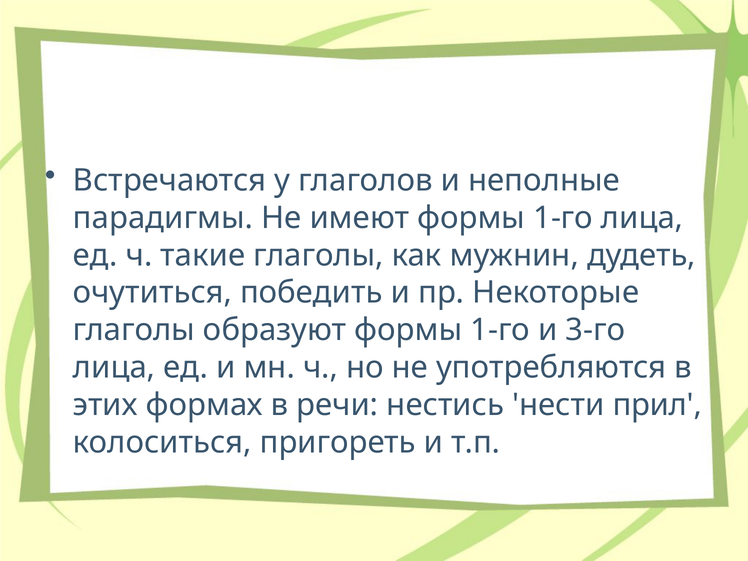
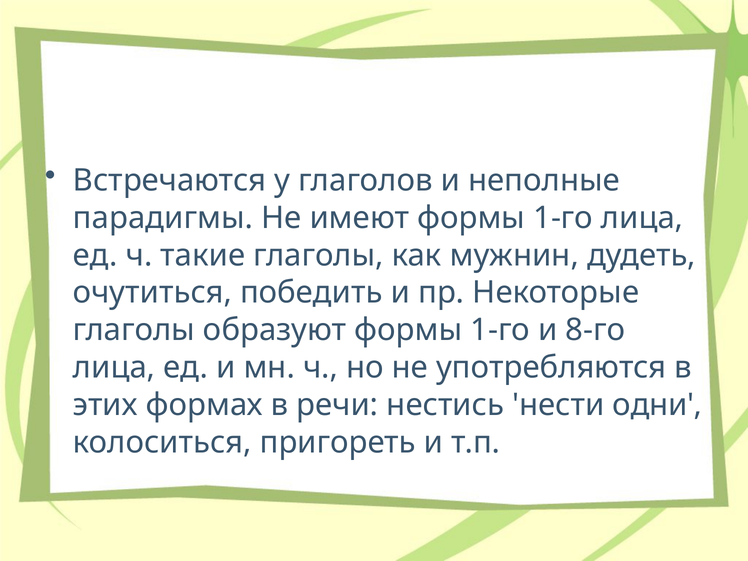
3-го: 3-го -> 8-го (595, 330)
прил: прил -> одни (657, 405)
